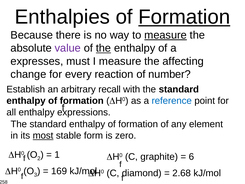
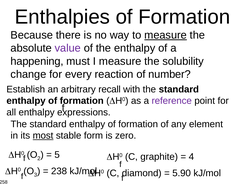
Formation underline: present -> none (184, 17)
the underline: present -> none (103, 48)
expresses: expresses -> happening (37, 61)
affecting: affecting -> solubility (183, 61)
reference colour: blue -> purple (172, 101)
1: 1 -> 5 (57, 155)
6: 6 -> 4 (191, 157)
169: 169 -> 238 (59, 171)
2.68: 2.68 -> 5.90 (182, 173)
